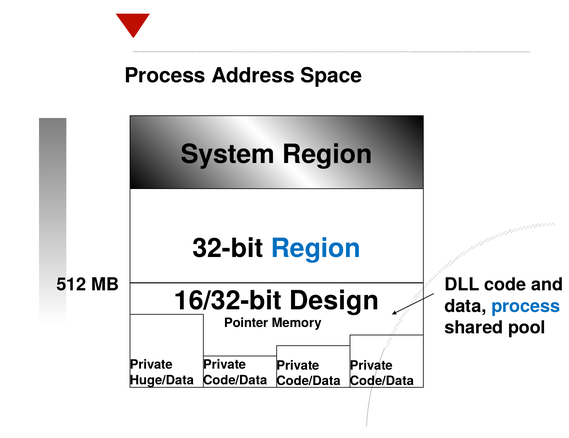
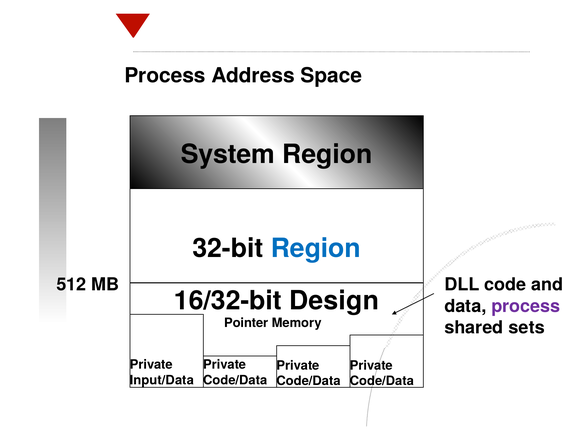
process colour: blue -> purple (526, 307)
pool: pool -> sets (527, 328)
Huge/Data: Huge/Data -> Input/Data (162, 381)
